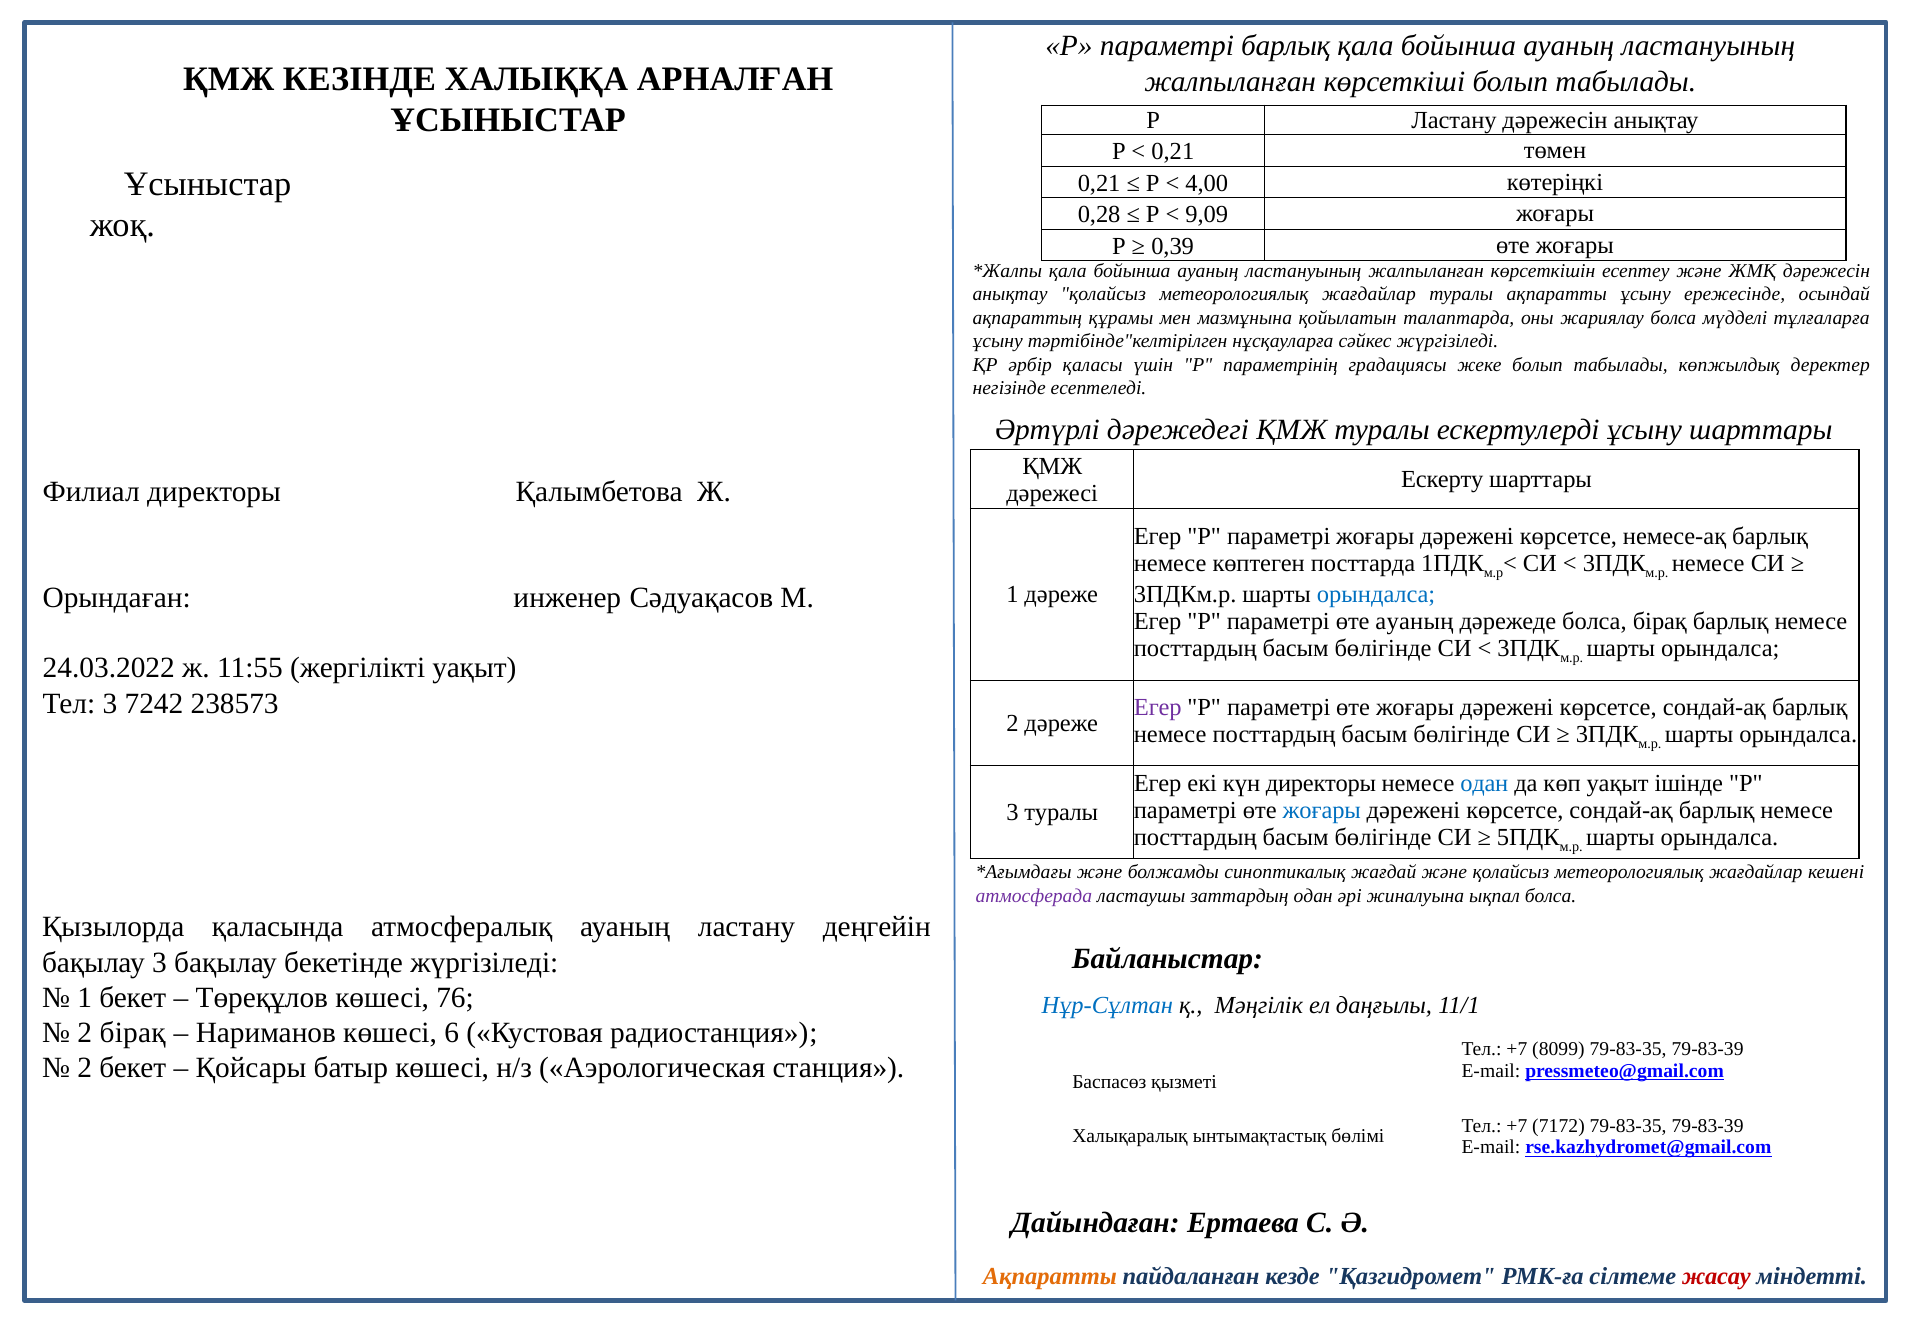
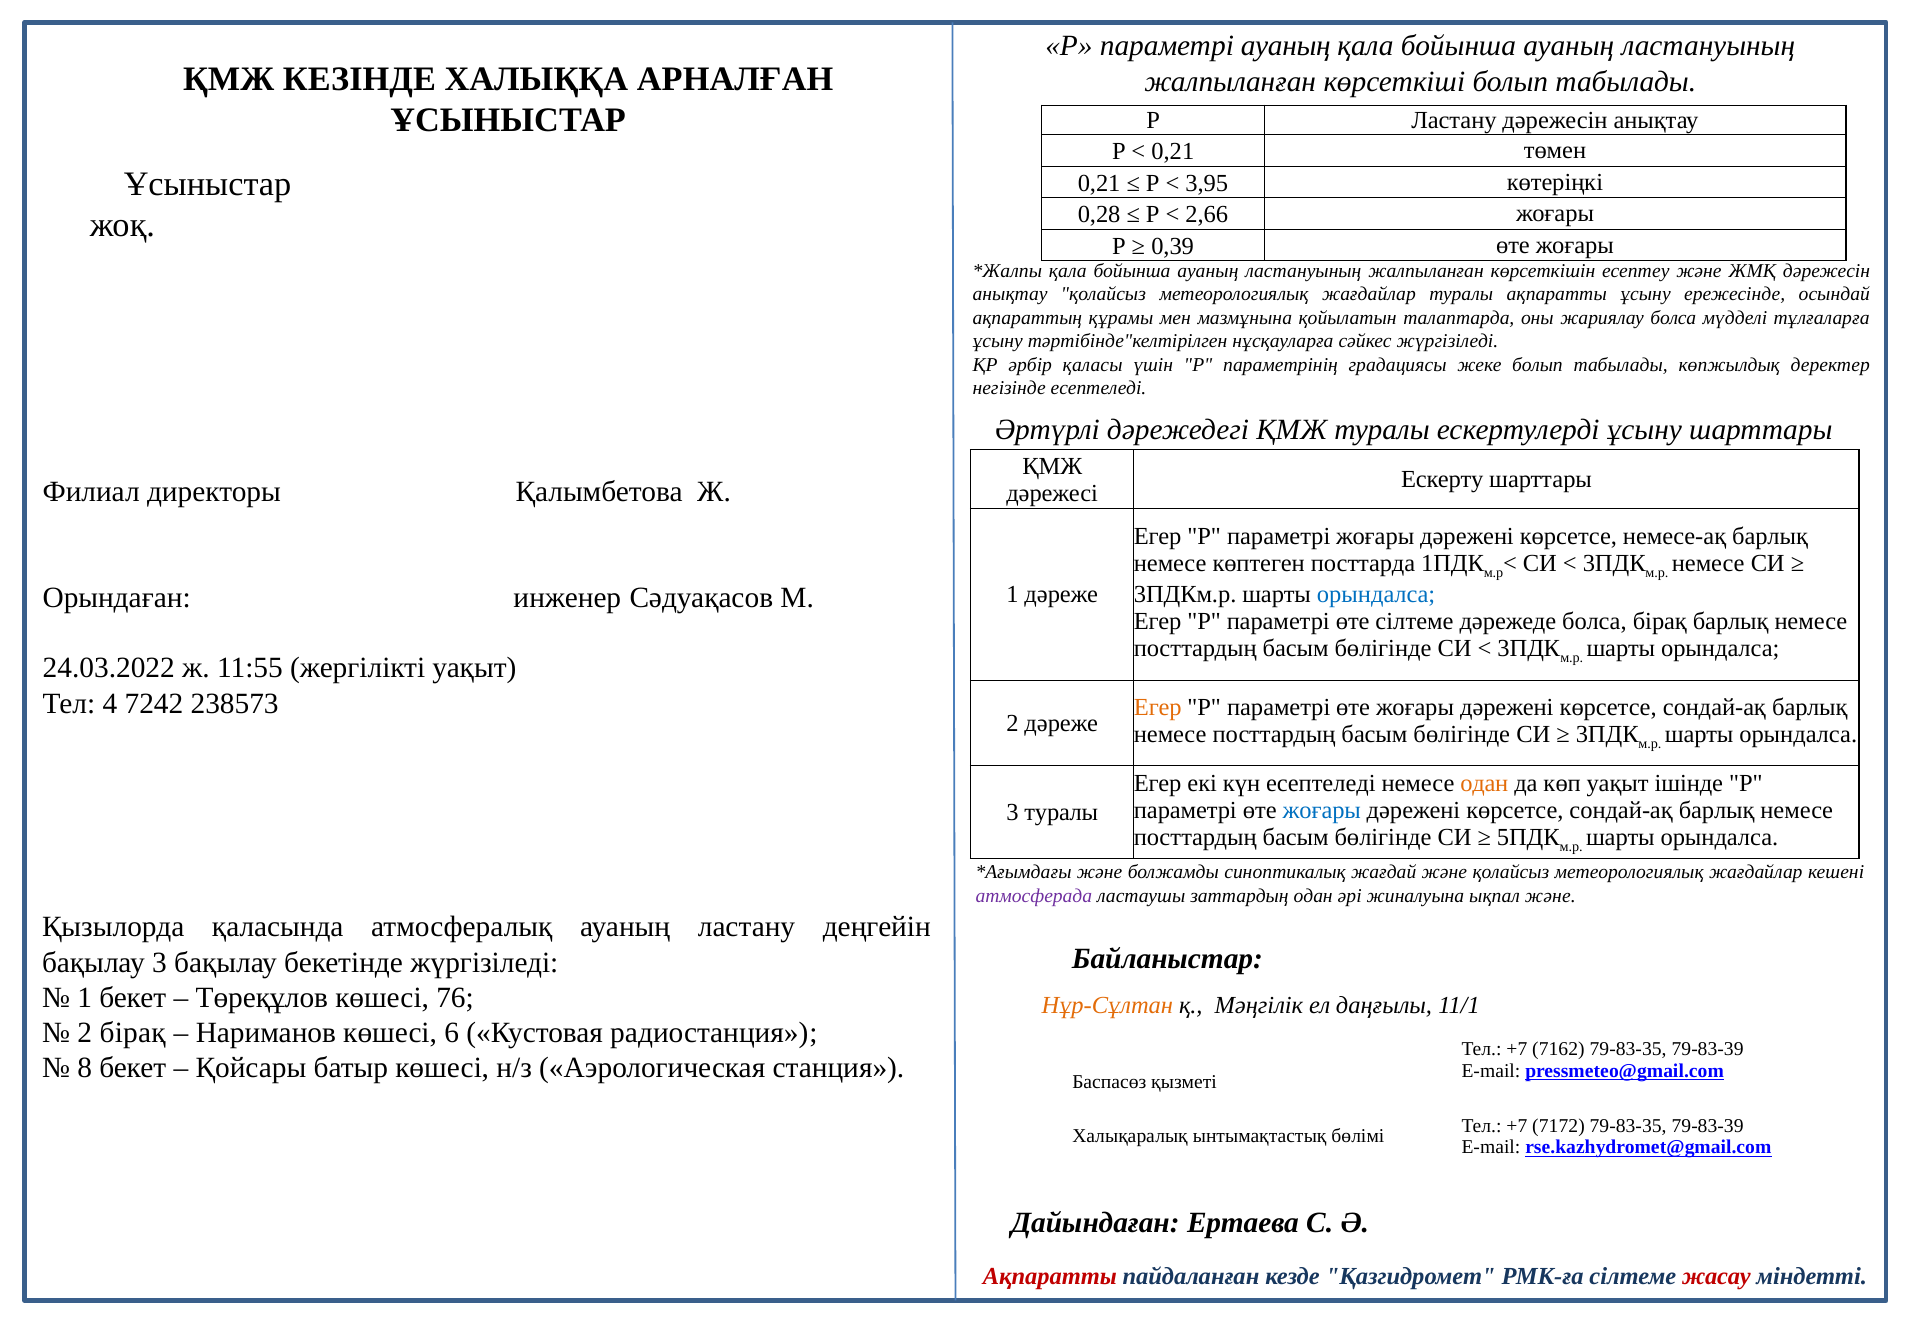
параметрі барлық: барлық -> ауаның (1286, 46)
4,00: 4,00 -> 3,95 (1207, 183)
9,09: 9,09 -> 2,66 (1207, 215)
өте ауаның: ауаның -> сілтеме (1415, 622)
Тел 3: 3 -> 4 (110, 703)
Егер colour: purple -> orange (1158, 708)
күн директоры: директоры -> есептеледі (1321, 783)
одан colour: blue -> orange (1484, 783)
ықпал болса: болса -> және (1550, 896)
Нұр-Сұлтан colour: blue -> orange (1107, 1006)
8099: 8099 -> 7162 (1558, 1049)
2: 2 -> 8 (85, 1068)
Ақпаратты colour: orange -> red (1050, 1276)
